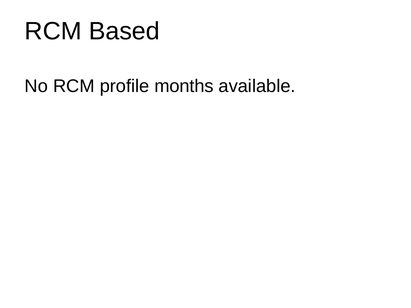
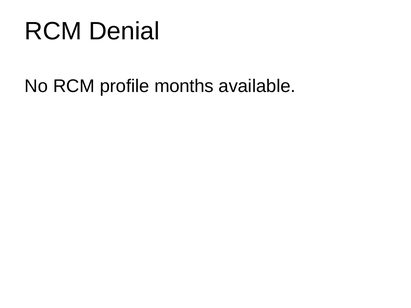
Based: Based -> Denial (124, 31)
